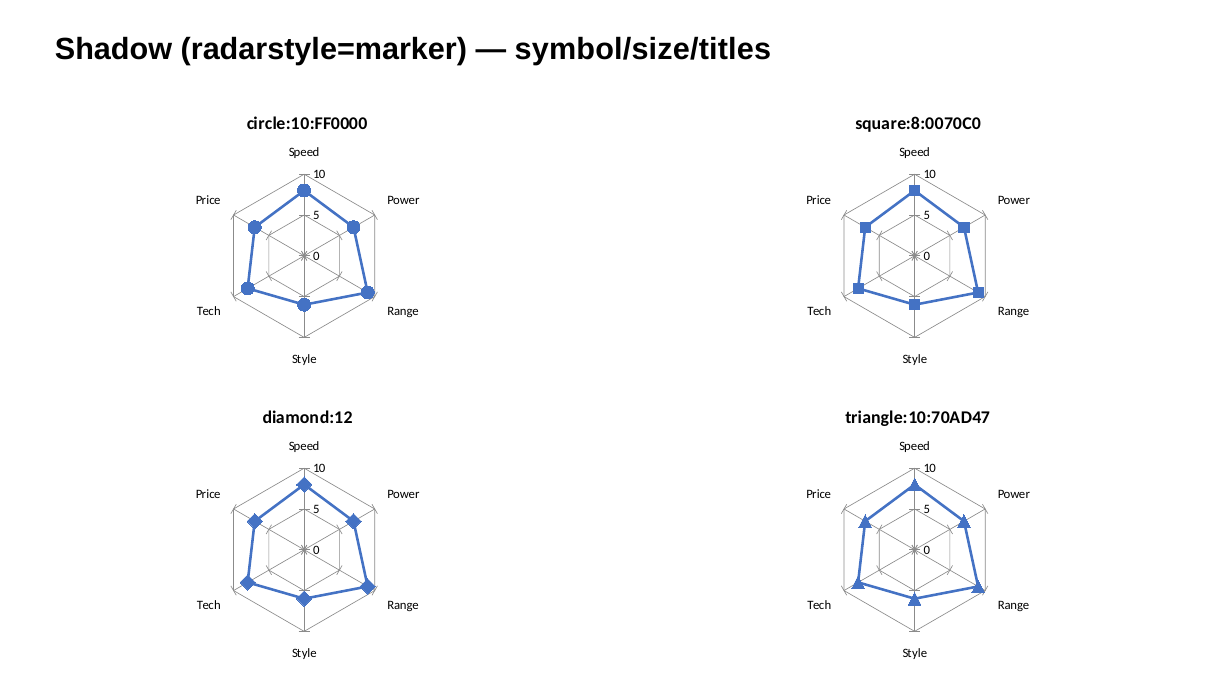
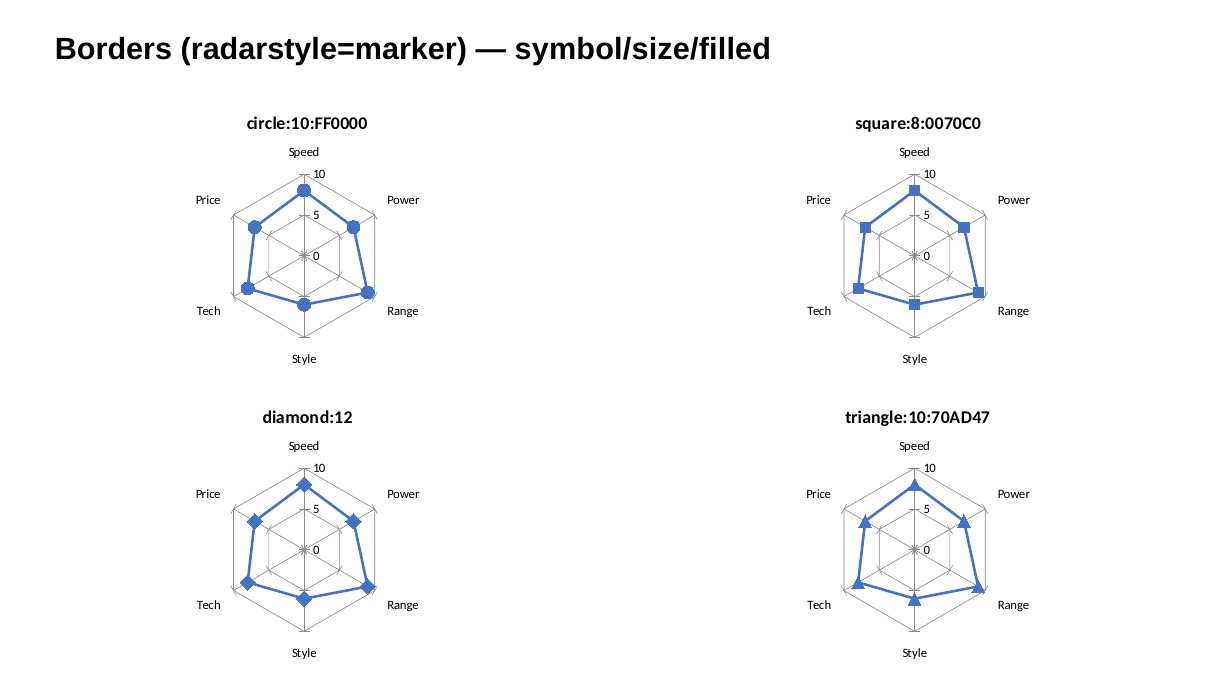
Shadow: Shadow -> Borders (114, 50)
symbol/size/titles: symbol/size/titles -> symbol/size/filled (643, 50)
